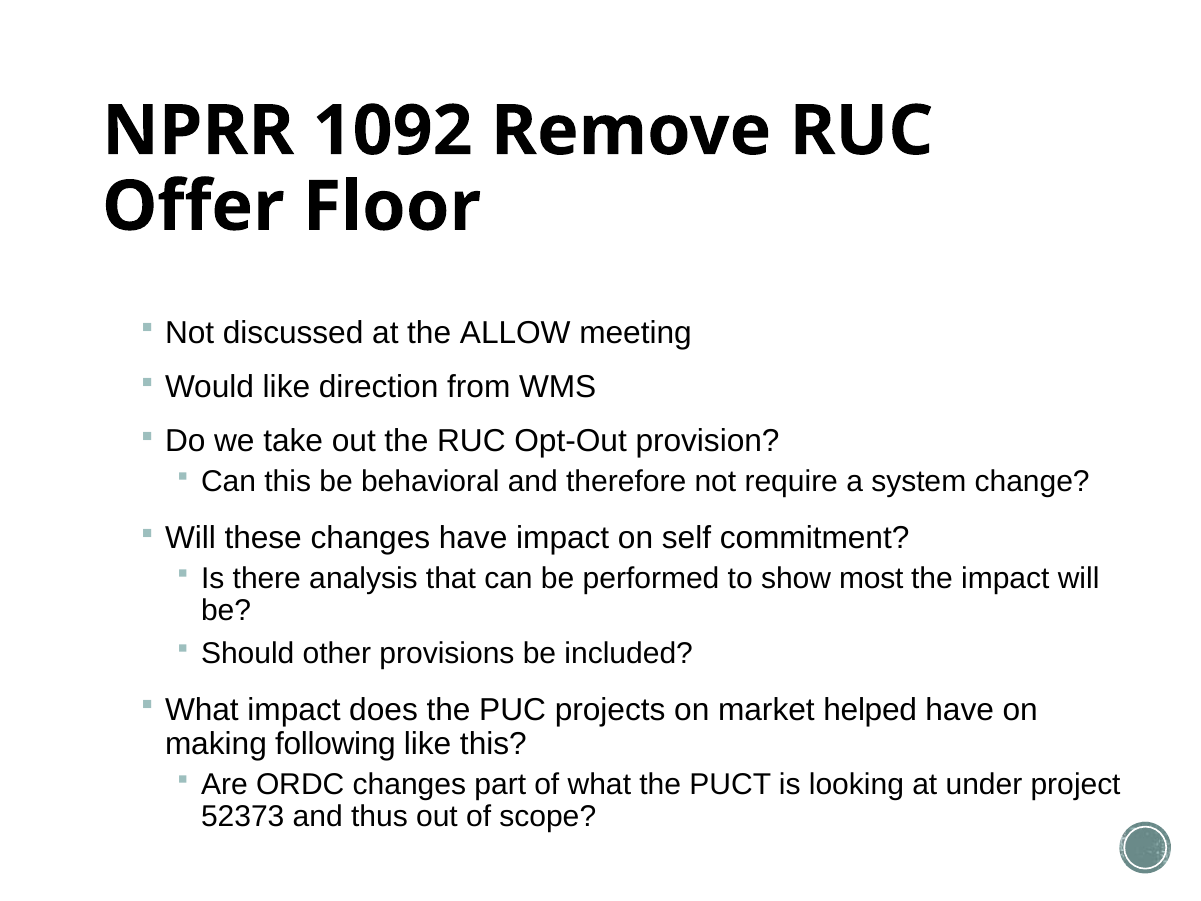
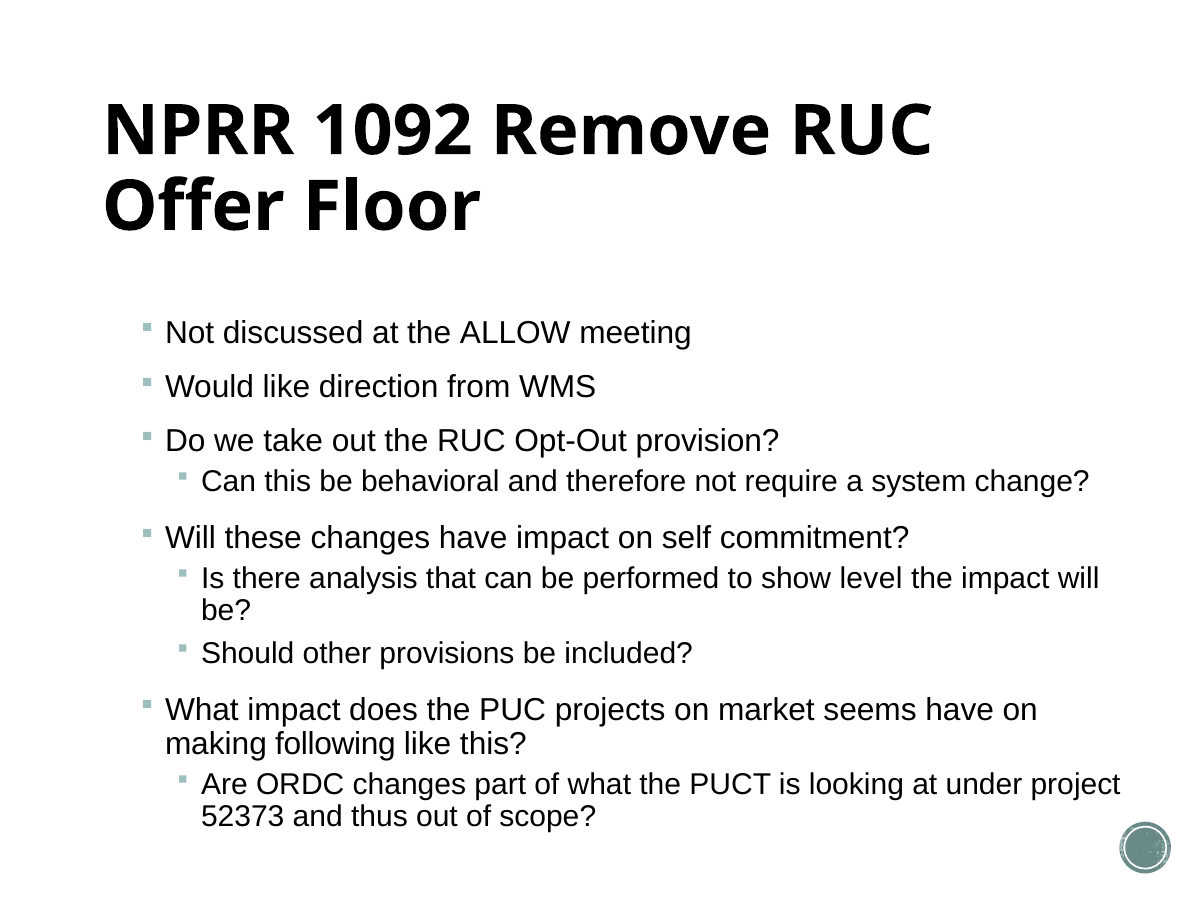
most: most -> level (871, 578)
helped: helped -> seems (870, 710)
